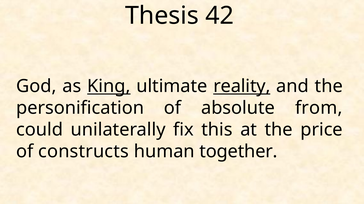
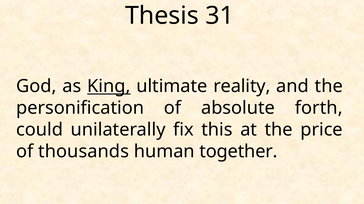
42: 42 -> 31 (220, 16)
reality underline: present -> none (242, 87)
from: from -> forth (319, 108)
constructs: constructs -> thousands (84, 152)
